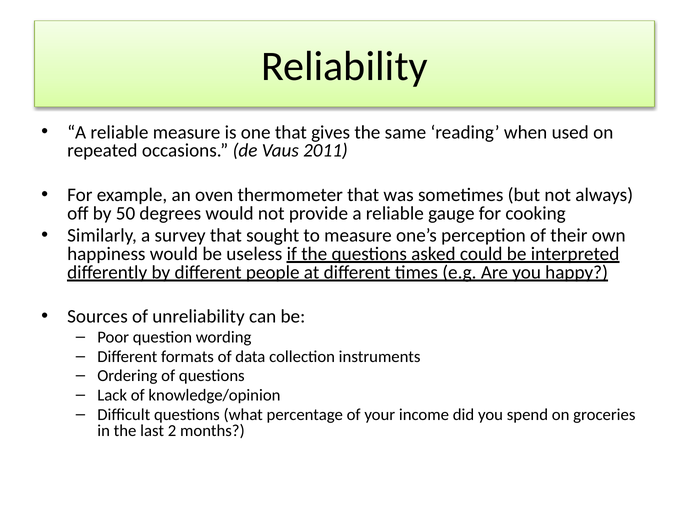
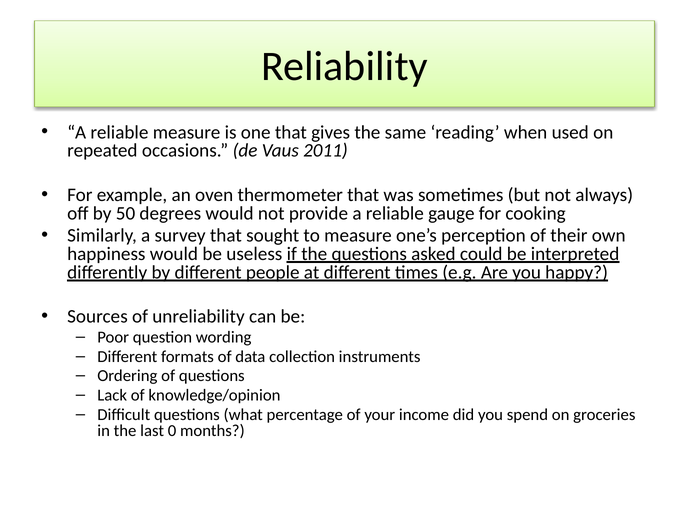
2: 2 -> 0 (172, 431)
